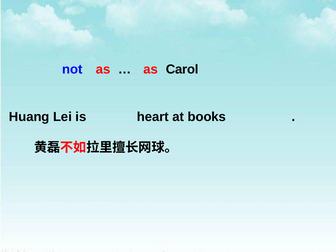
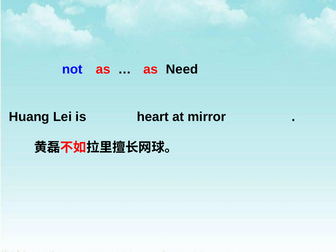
Carol: Carol -> Need (182, 69)
books: books -> mirror (207, 117)
